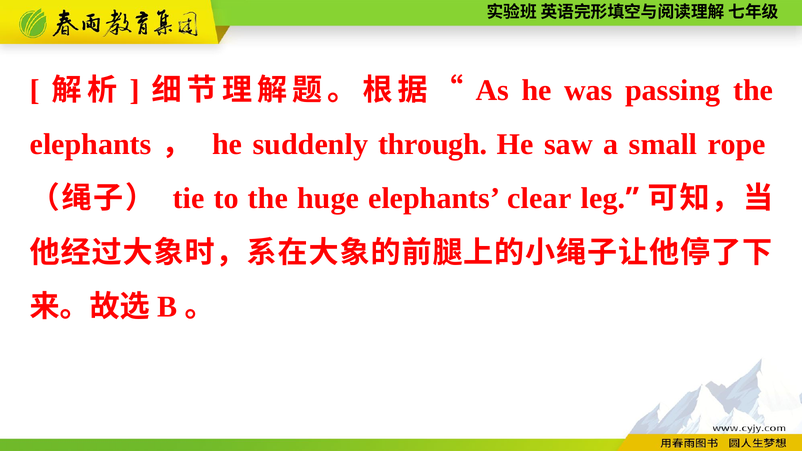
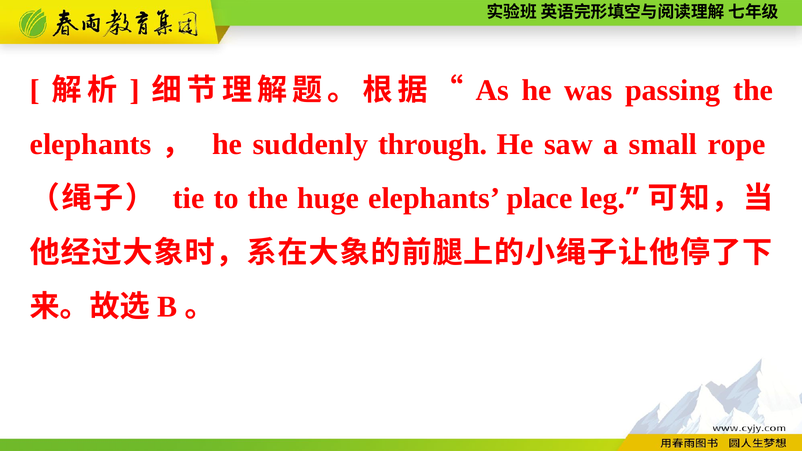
clear: clear -> place (540, 199)
